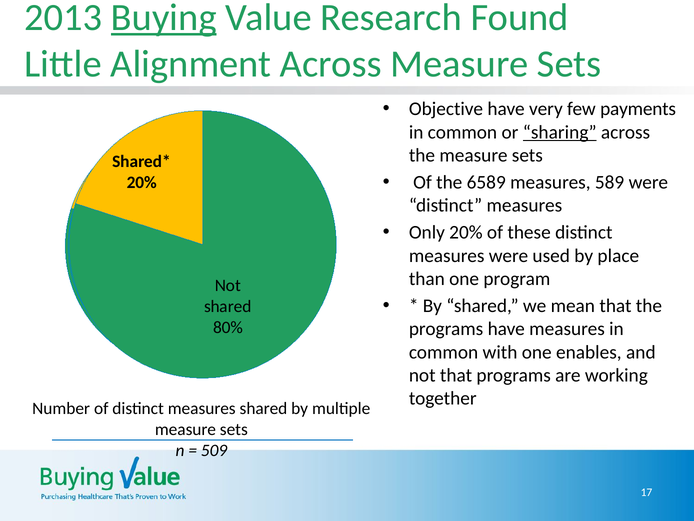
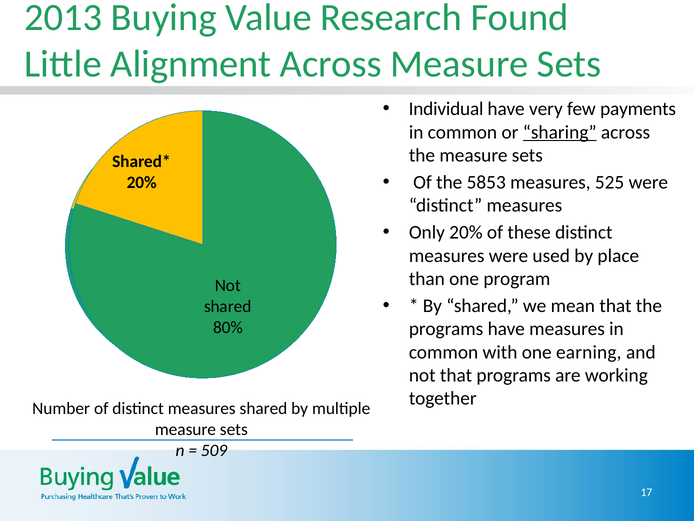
Buying underline: present -> none (164, 18)
Objective: Objective -> Individual (446, 109)
6589: 6589 -> 5853 (486, 182)
589: 589 -> 525 (610, 182)
enables: enables -> earning (589, 352)
